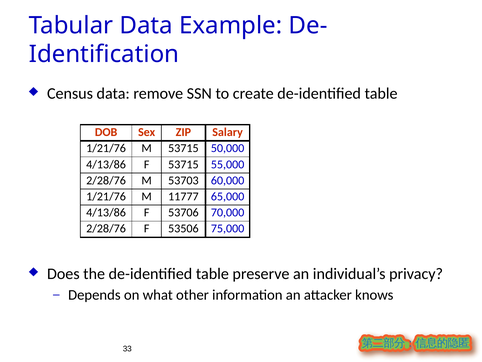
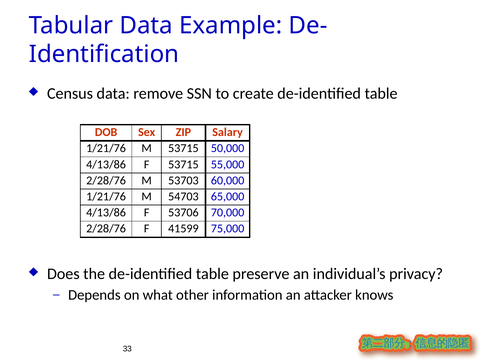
11777: 11777 -> 54703 (183, 196)
53506: 53506 -> 41599 (183, 228)
